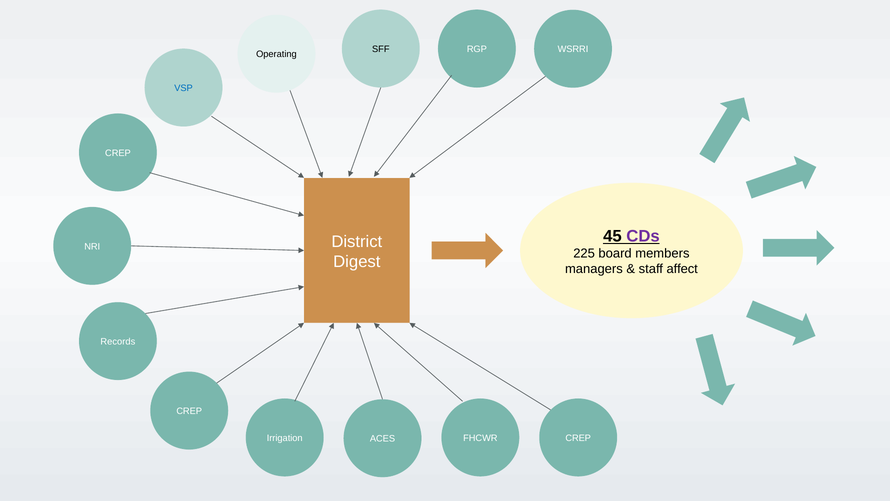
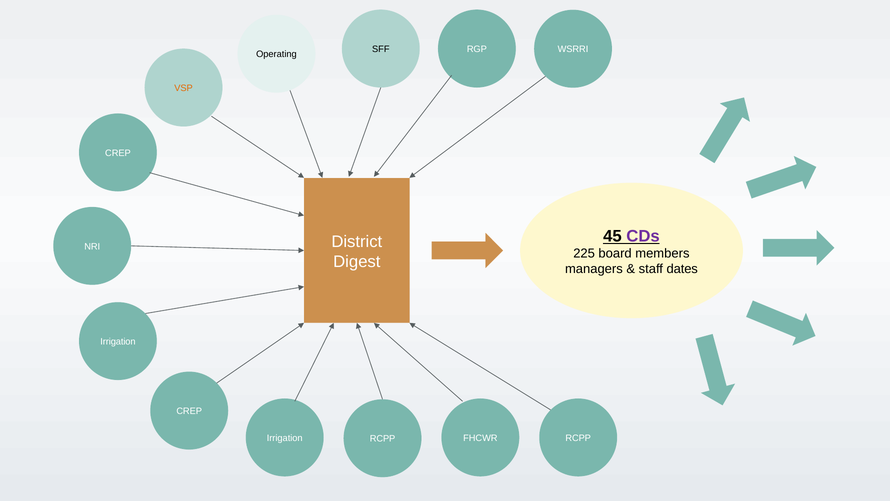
VSP colour: blue -> orange (184, 88)
affect: affect -> dates (682, 269)
Records: Records -> Irrigation (118, 341)
CREP: CREP -> RCPP (578, 438)
ACES: ACES -> RCPP (383, 439)
